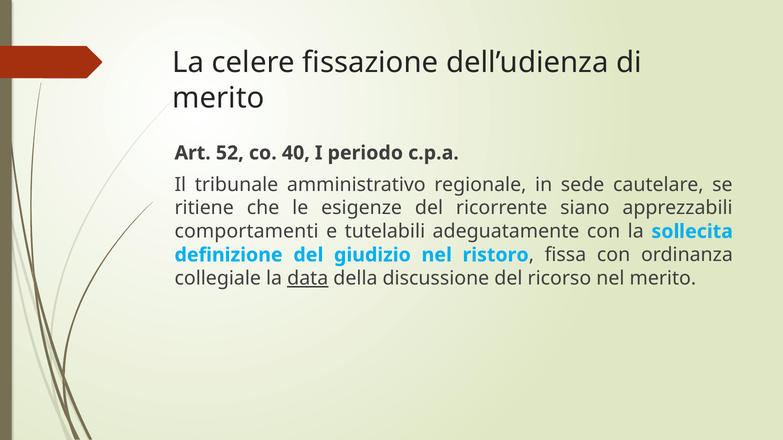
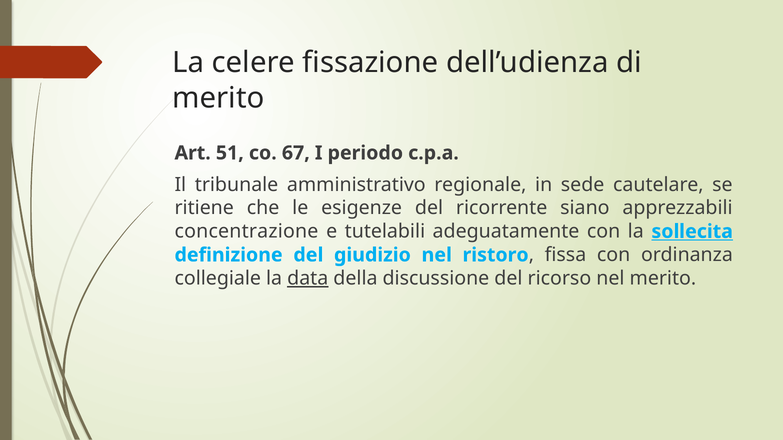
52: 52 -> 51 (230, 153)
40: 40 -> 67 (296, 153)
comportamenti: comportamenti -> concentrazione (246, 232)
sollecita underline: none -> present (692, 232)
